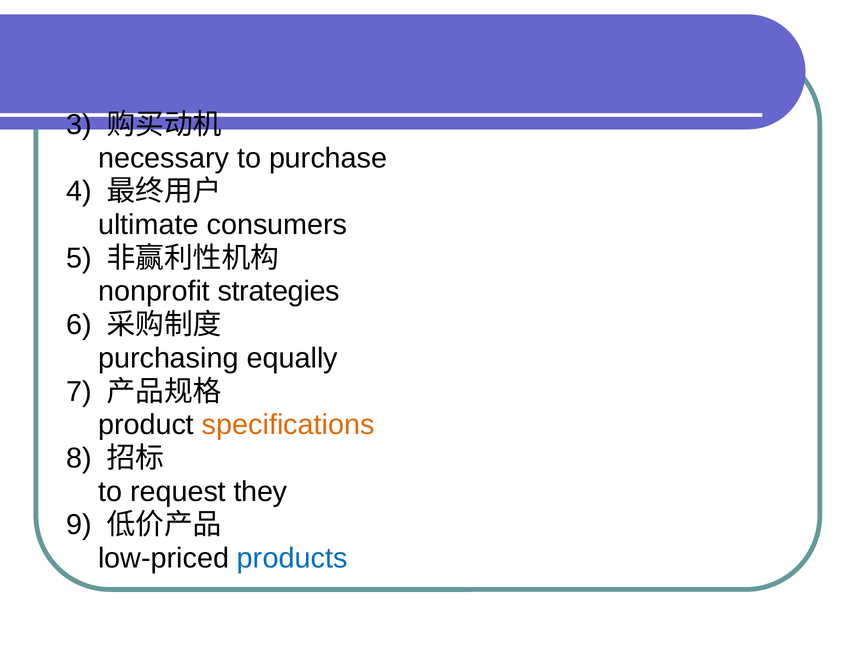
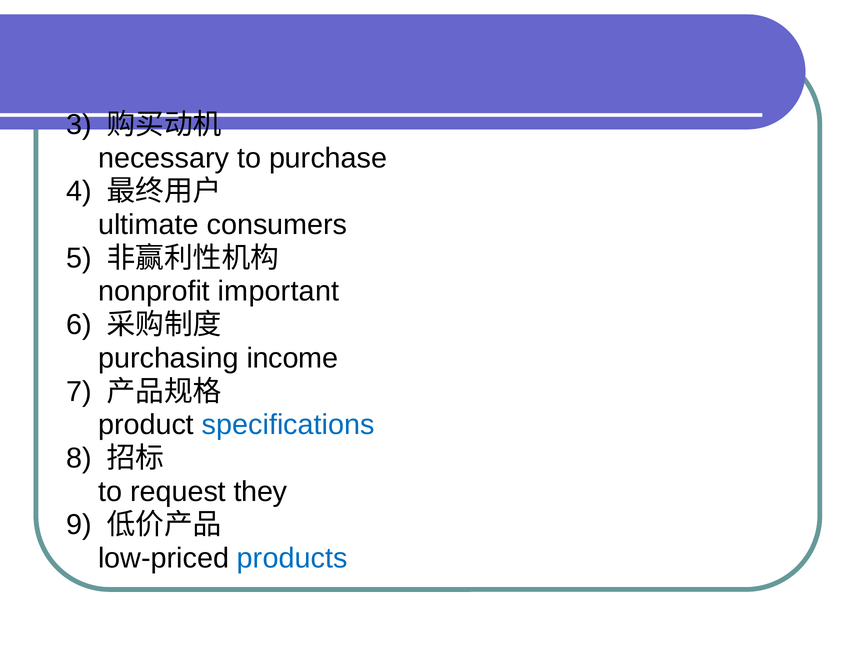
strategies: strategies -> important (279, 292)
equally: equally -> income (292, 358)
specifications colour: orange -> blue (288, 425)
